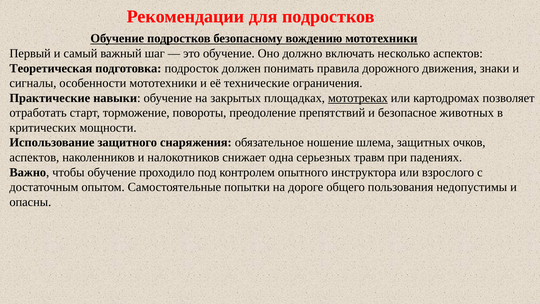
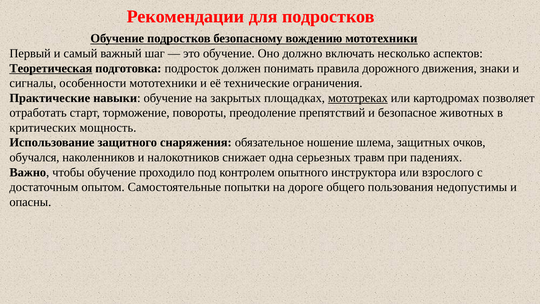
Теоретическая underline: none -> present (51, 68)
мощности: мощности -> мощность (108, 128)
аспектов: аспектов -> обучался (34, 157)
